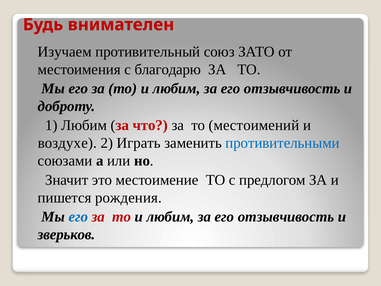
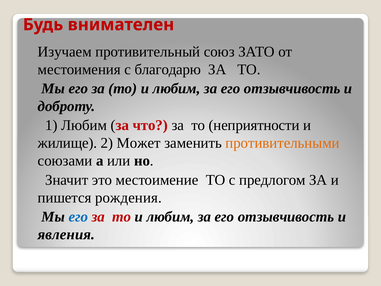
местоимений: местоимений -> неприятности (254, 125)
воздухе: воздухе -> жилище (67, 143)
Играть: Играть -> Может (139, 143)
противительными colour: blue -> orange (283, 143)
зверьков: зверьков -> явления (66, 234)
